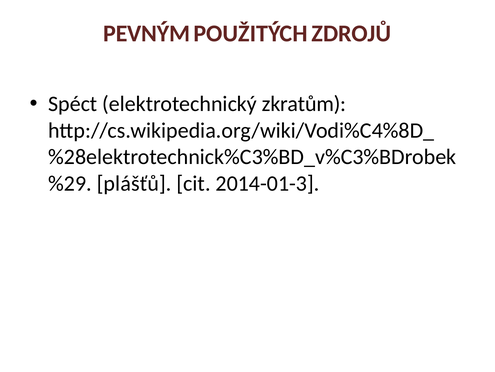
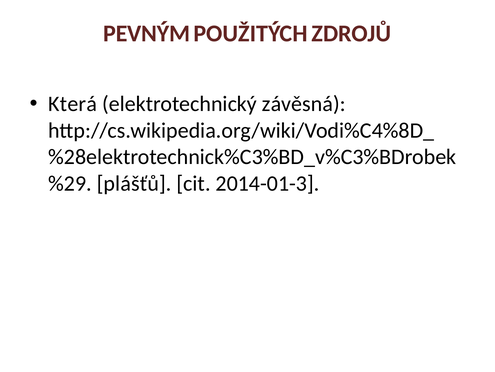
Spéct: Spéct -> Která (73, 104)
zkratům: zkratům -> závěsná (304, 104)
